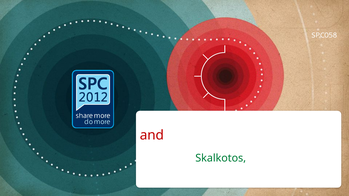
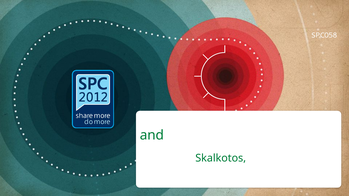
and colour: red -> green (152, 135)
